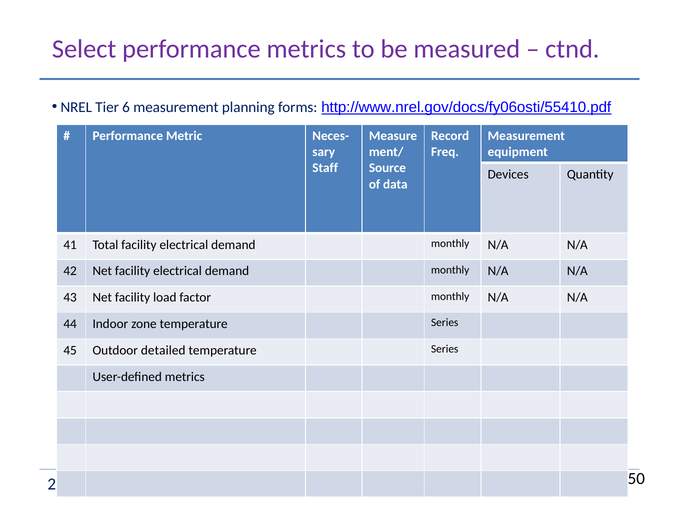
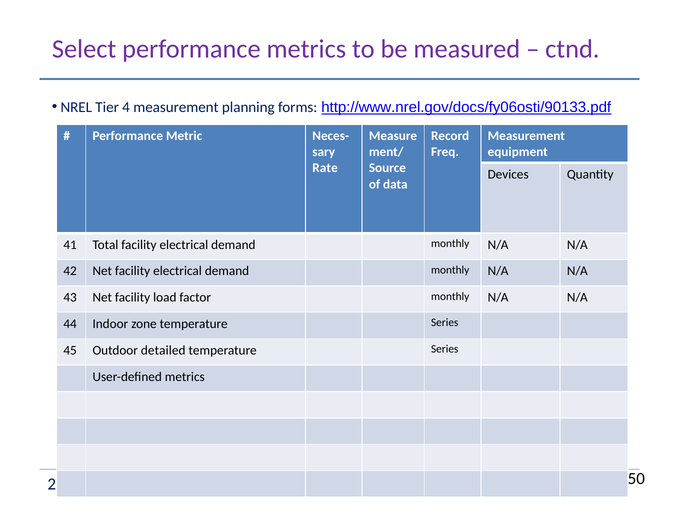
6: 6 -> 4 (126, 107)
http://www.nrel.gov/docs/fy06osti/55410.pdf: http://www.nrel.gov/docs/fy06osti/55410.pdf -> http://www.nrel.gov/docs/fy06osti/90133.pdf (466, 107)
Staff: Staff -> Rate (325, 168)
